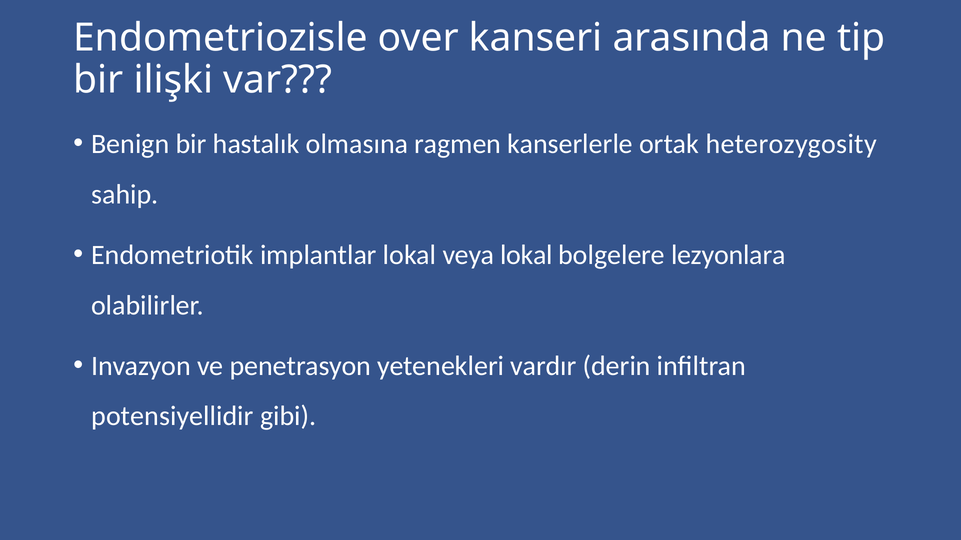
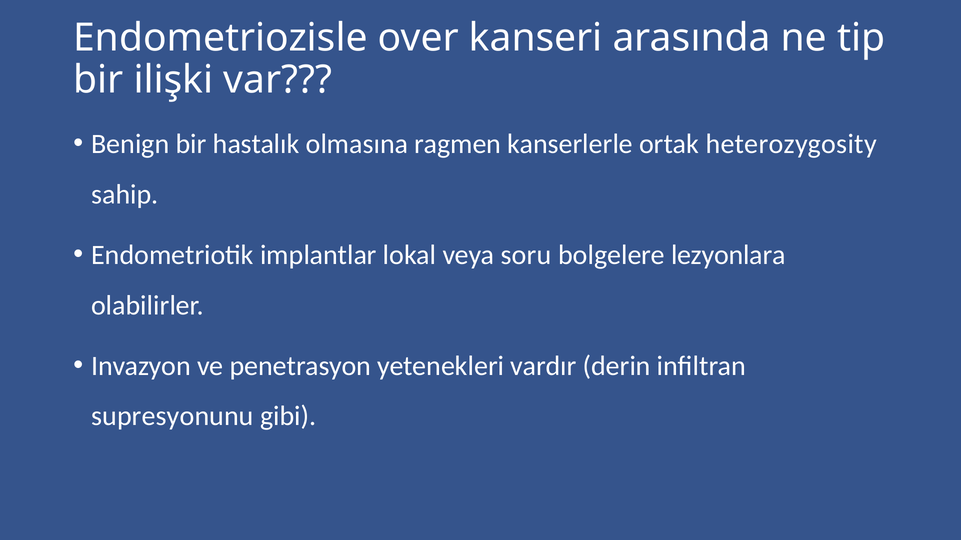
veya lokal: lokal -> soru (526, 255)
potensiyellidir: potensiyellidir -> supresyonunu (172, 417)
